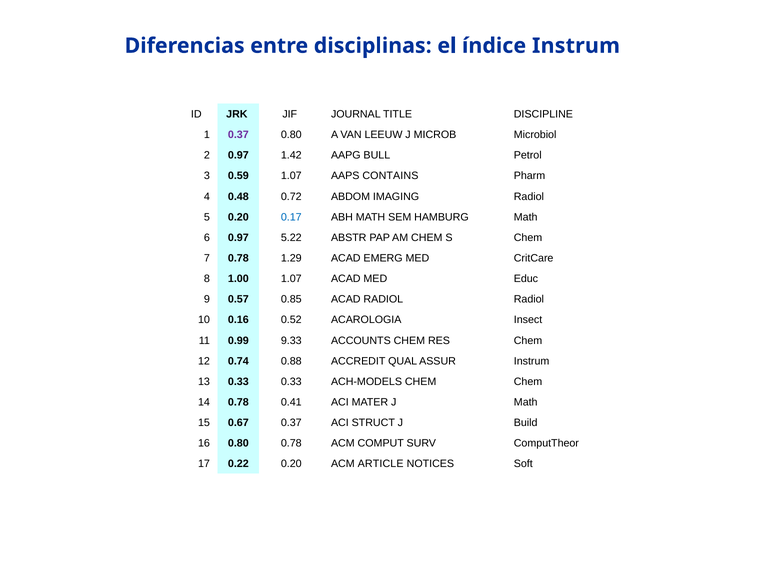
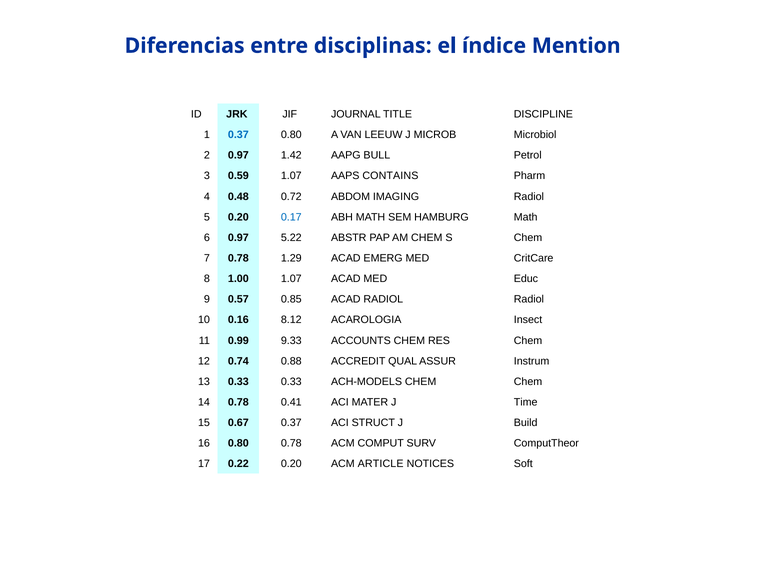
índice Instrum: Instrum -> Mention (576, 46)
0.37 colour: purple -> blue (238, 135)
0.52: 0.52 -> 8.12 (291, 320)
J Math: Math -> Time (526, 403)
